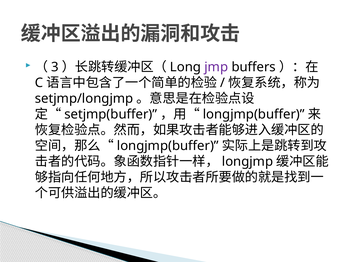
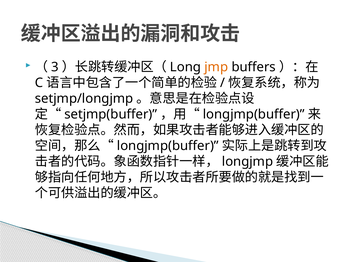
jmp colour: purple -> orange (216, 67)
